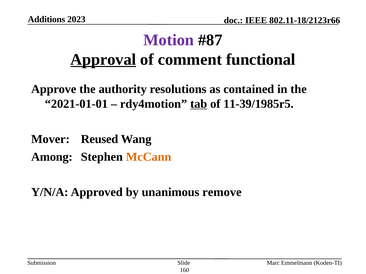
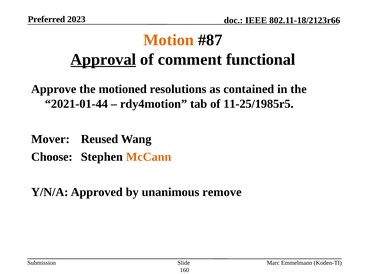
Additions: Additions -> Preferred (46, 19)
Motion colour: purple -> orange (169, 40)
authority: authority -> motioned (123, 89)
2021-01-01: 2021-01-01 -> 2021-01-44 (76, 104)
tab underline: present -> none (199, 104)
11-39/1985r5: 11-39/1985r5 -> 11-25/1985r5 (258, 104)
Among: Among -> Choose (52, 157)
